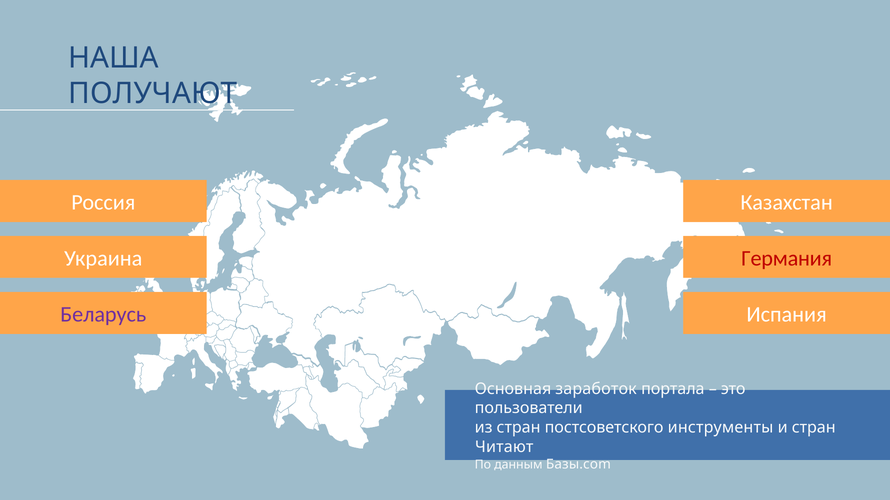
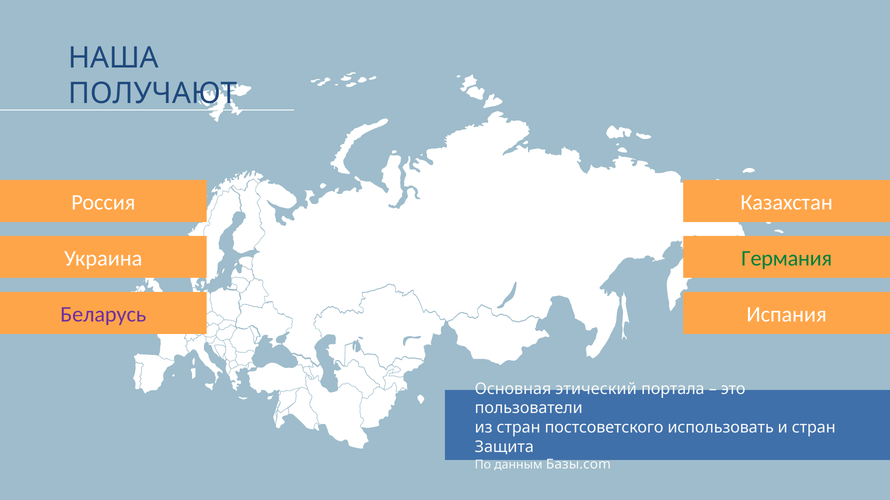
Германия colour: red -> green (787, 259)
заработок: заработок -> этический (596, 389)
инструменты: инструменты -> использовать (721, 428)
Читают: Читают -> Защита (504, 447)
